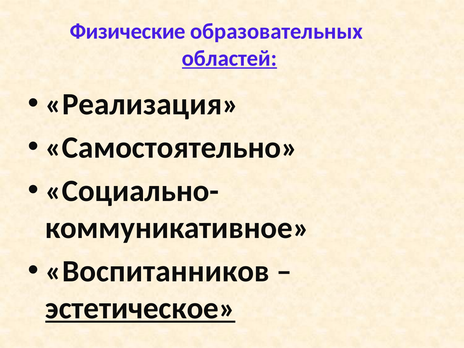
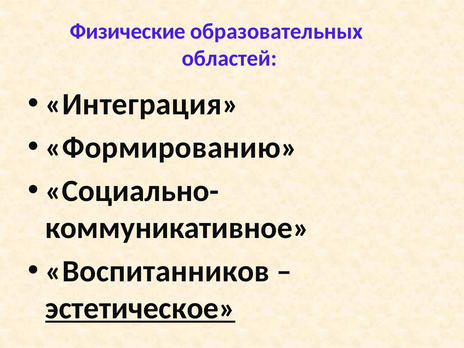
областей underline: present -> none (229, 58)
Реализация: Реализация -> Интеграция (142, 104)
Самостоятельно: Самостоятельно -> Формированию (171, 148)
